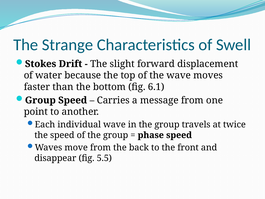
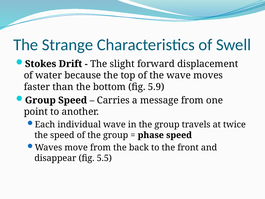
6.1: 6.1 -> 5.9 (156, 87)
